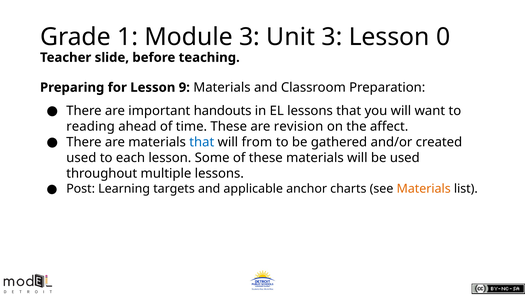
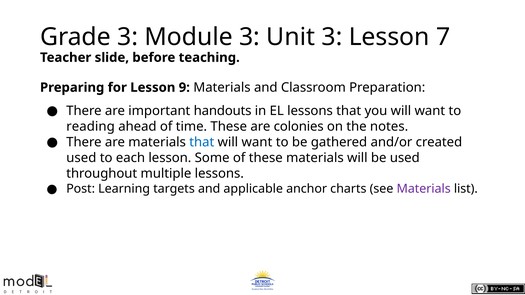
Grade 1: 1 -> 3 (128, 37)
0: 0 -> 7 (443, 37)
revision: revision -> colonies (299, 127)
affect: affect -> notes (389, 127)
from: from -> want (257, 142)
Materials colour: orange -> purple (424, 189)
